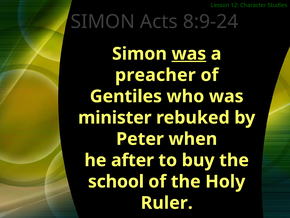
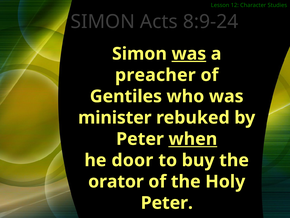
when underline: none -> present (193, 139)
after: after -> door (132, 160)
school: school -> orator (116, 181)
Ruler: Ruler -> Peter (167, 202)
